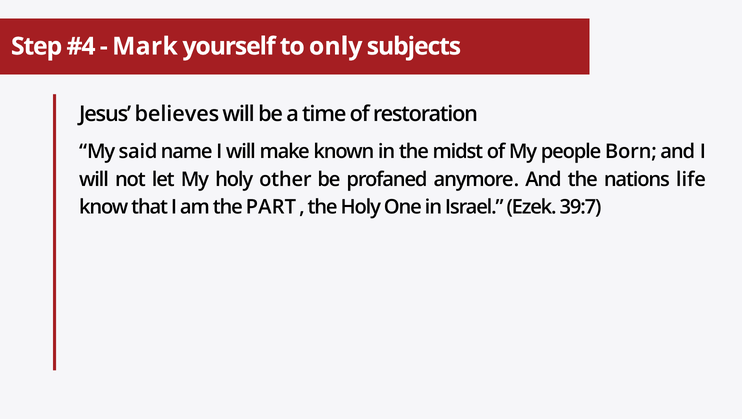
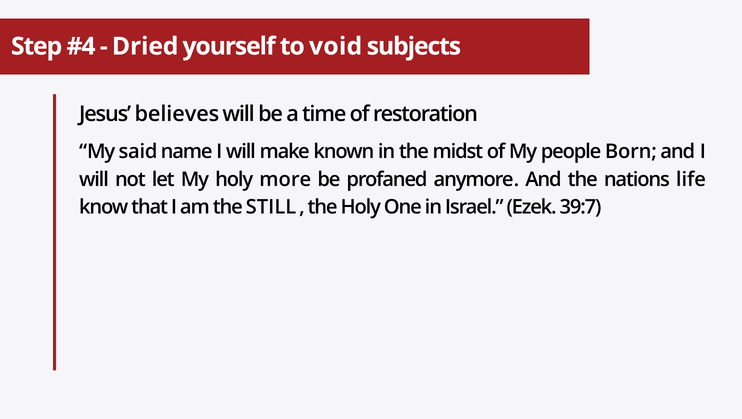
Mark: Mark -> Dried (145, 46)
only: only -> void (336, 46)
other: other -> more (285, 179)
PART: PART -> STILL (271, 207)
